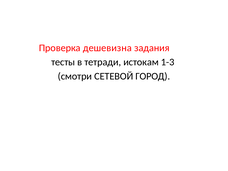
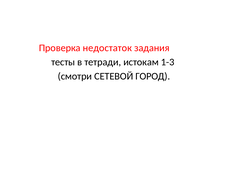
дешевизна: дешевизна -> недостаток (107, 48)
